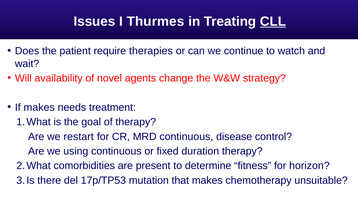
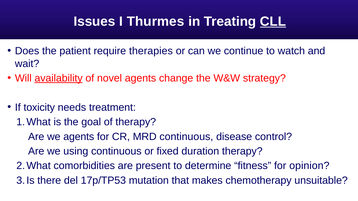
availability underline: none -> present (59, 78)
If makes: makes -> toxicity (39, 108)
we restart: restart -> agents (79, 137)
horizon: horizon -> opinion (309, 166)
